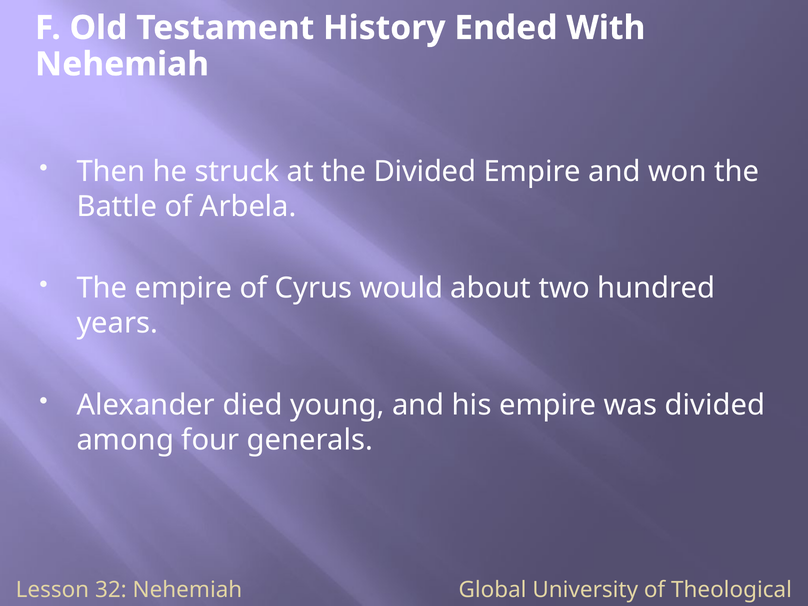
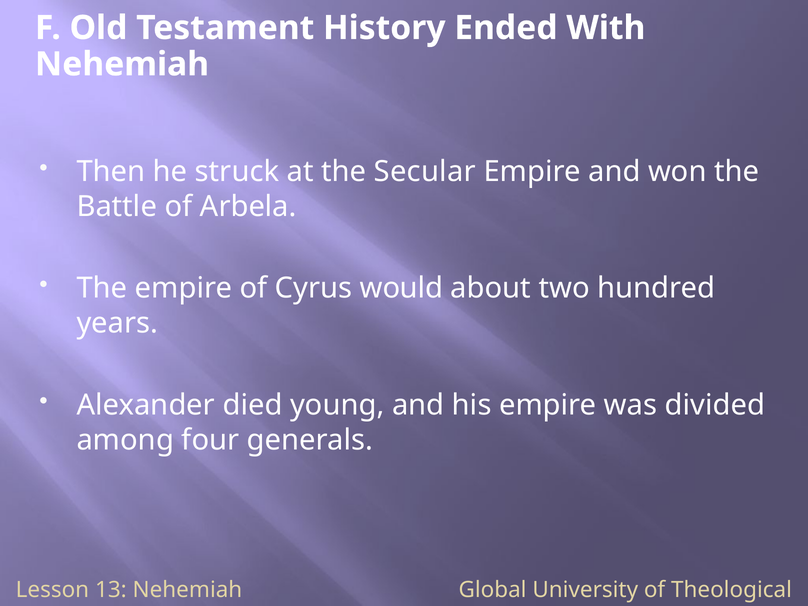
the Divided: Divided -> Secular (425, 172)
32: 32 -> 13 (111, 590)
